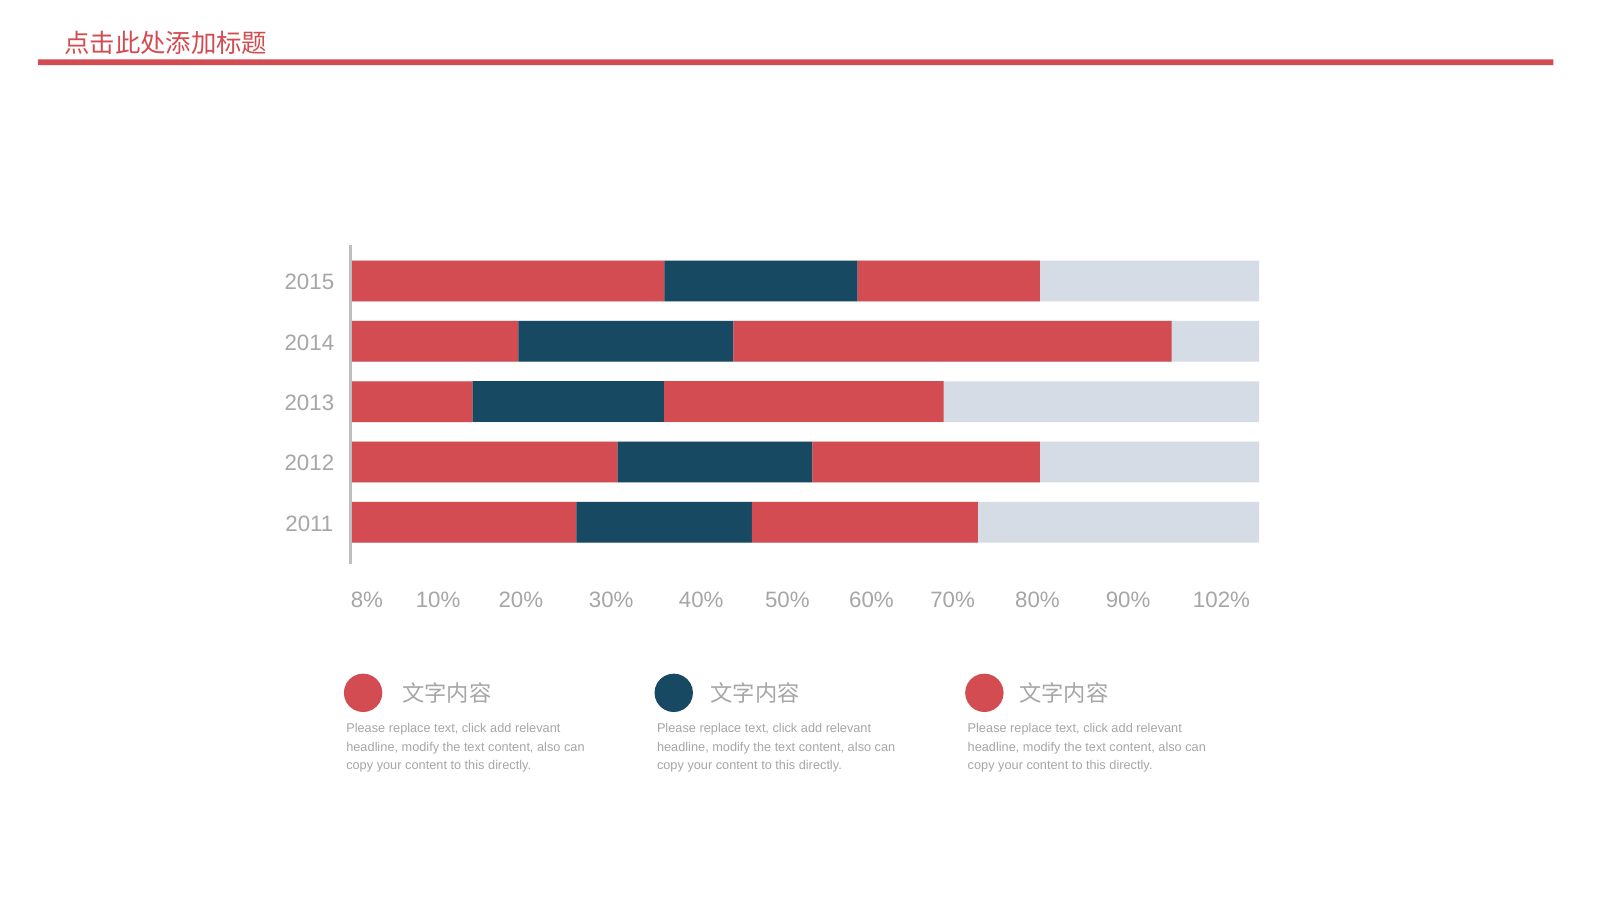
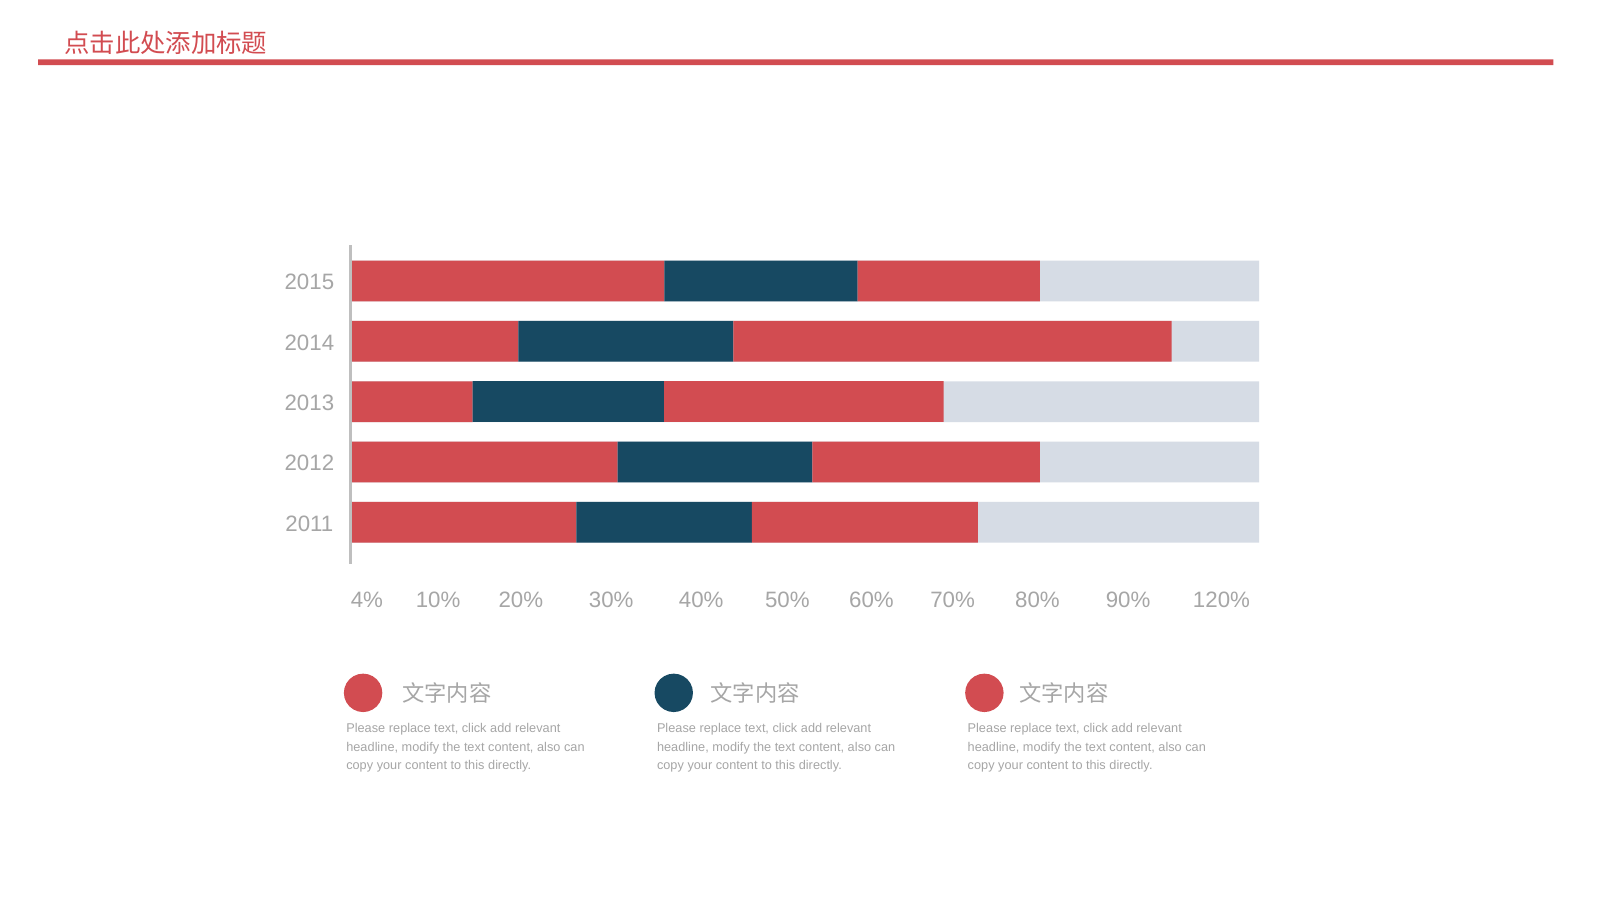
8%: 8% -> 4% (367, 600)
102%: 102% -> 120% (1221, 600)
